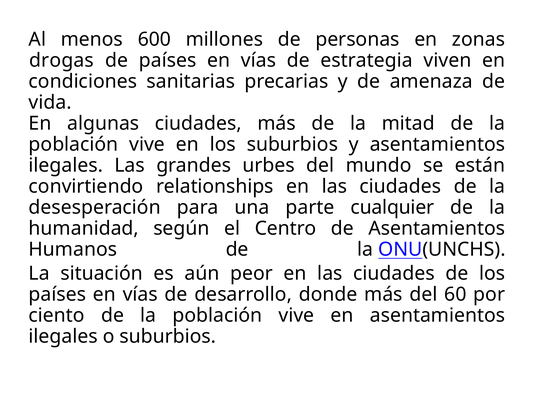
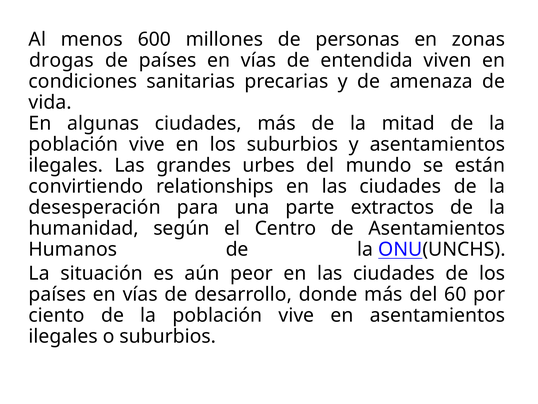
estrategia: estrategia -> entendida (367, 60)
cualquier: cualquier -> extractos (392, 207)
